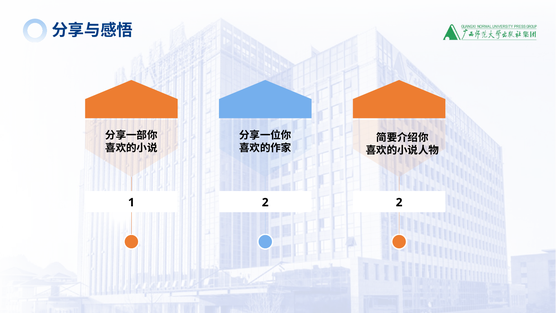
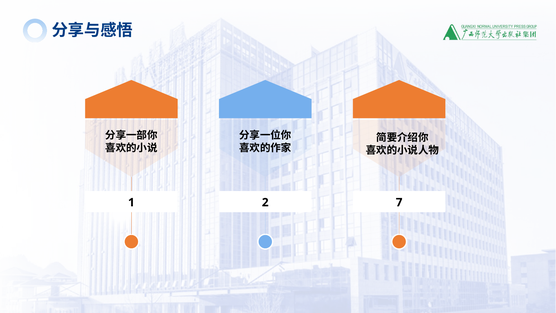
2 2: 2 -> 7 (399, 202)
